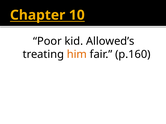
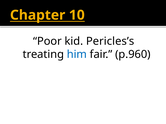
Allowed’s: Allowed’s -> Pericles’s (110, 41)
him colour: orange -> blue (77, 55)
p.160: p.160 -> p.960 (133, 55)
